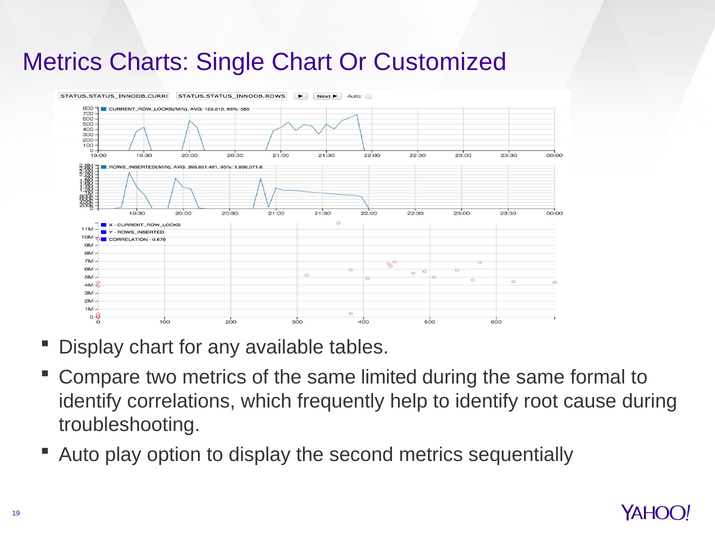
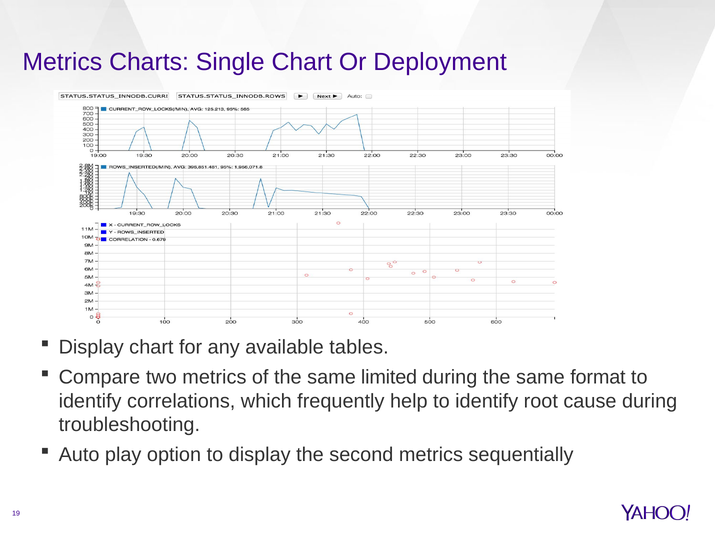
Customized: Customized -> Deployment (440, 62)
formal: formal -> format (598, 377)
